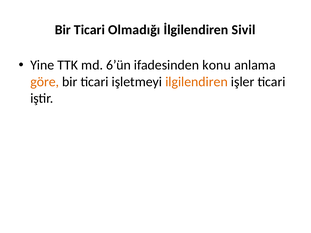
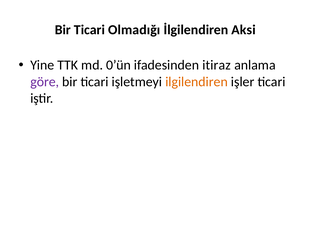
Sivil: Sivil -> Aksi (244, 30)
6’ün: 6’ün -> 0’ün (119, 65)
konu: konu -> itiraz (217, 65)
göre colour: orange -> purple (45, 82)
